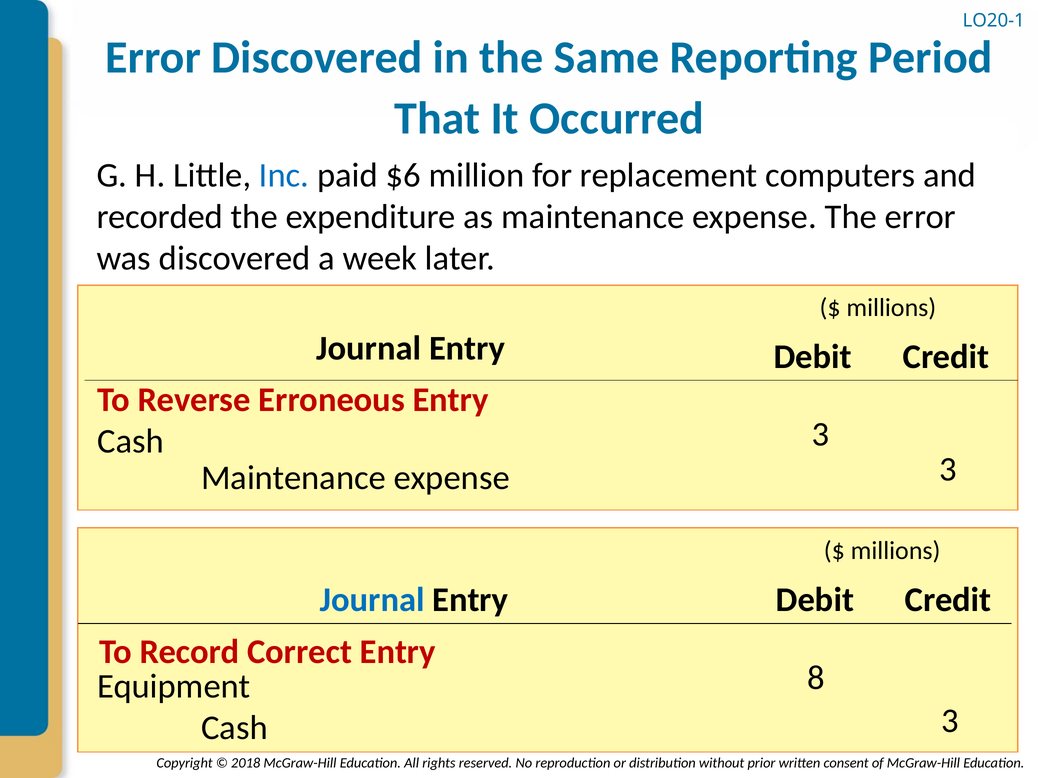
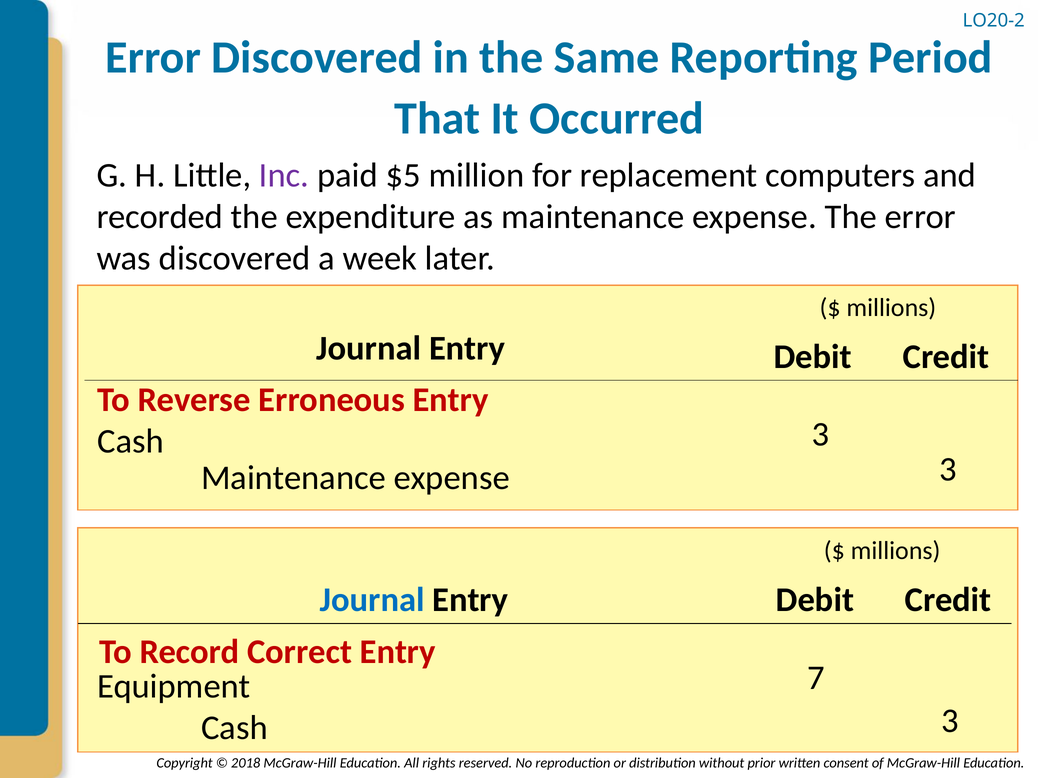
LO20-1: LO20-1 -> LO20-2 (994, 20)
Inc colour: blue -> purple (284, 175)
$6: $6 -> $5 (403, 175)
8: 8 -> 7 (816, 678)
